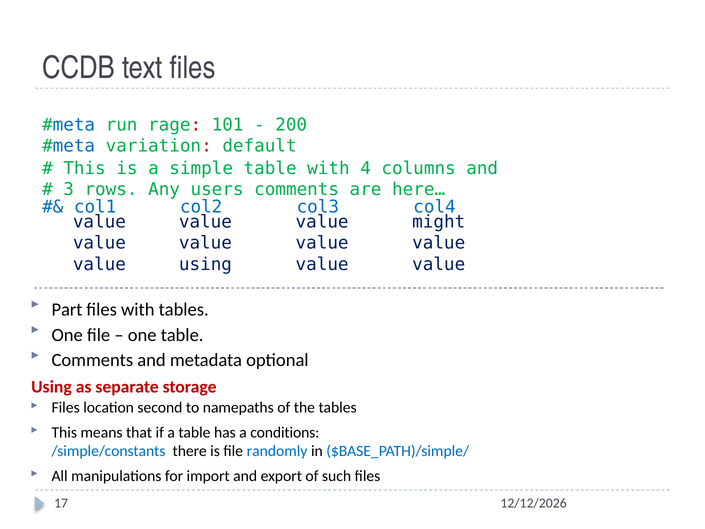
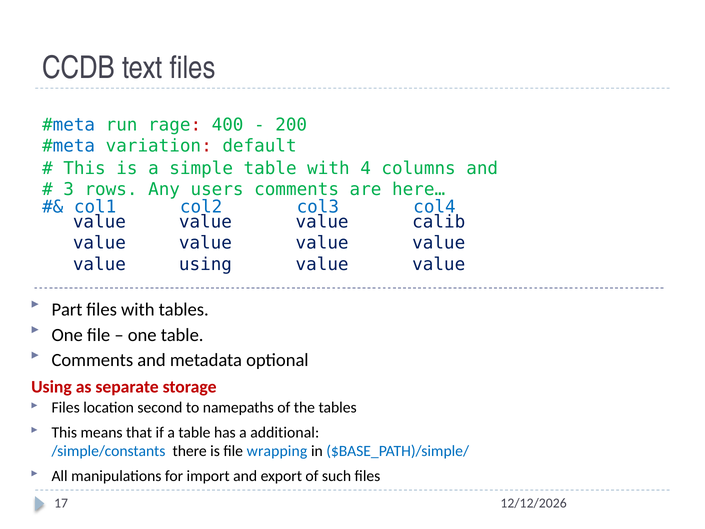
101: 101 -> 400 (228, 125)
might: might -> calib (439, 222)
conditions: conditions -> additional (285, 432)
randomly: randomly -> wrapping (277, 451)
